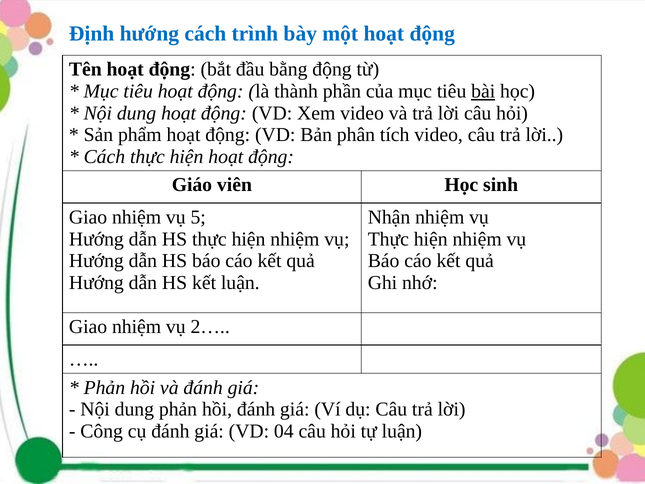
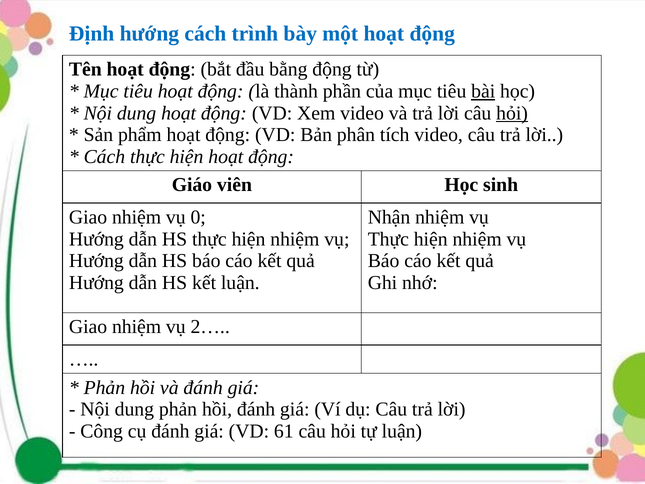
hỏi underline: none -> present (512, 113)
5: 5 -> 0 (198, 217)
04: 04 -> 61 (284, 431)
